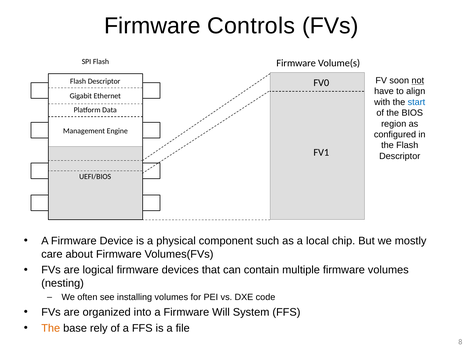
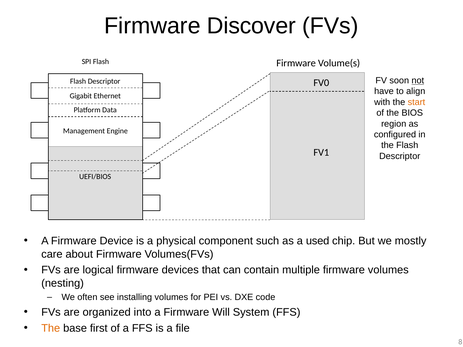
Controls: Controls -> Discover (251, 26)
start colour: blue -> orange (416, 102)
local: local -> used (318, 241)
rely: rely -> first (99, 328)
